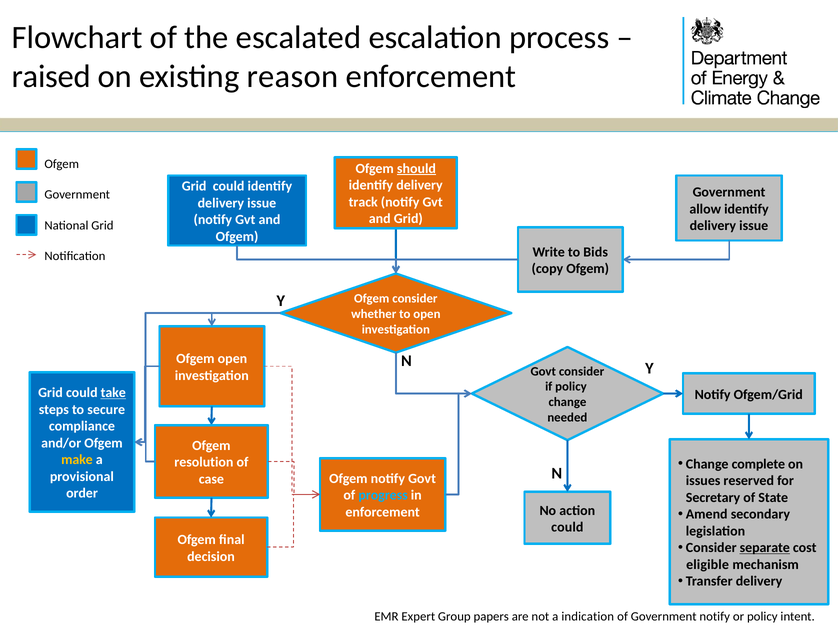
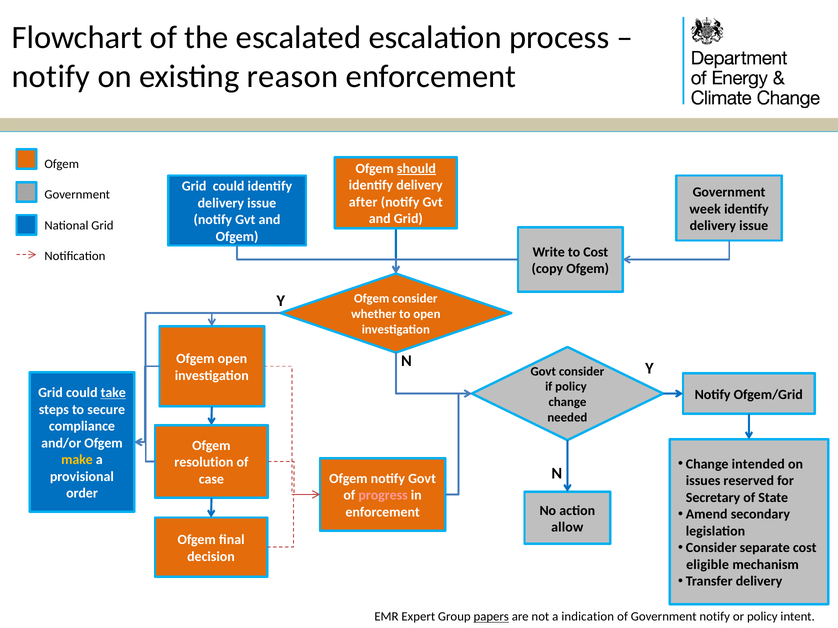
raised: raised -> notify (51, 77)
track: track -> after (363, 202)
allow: allow -> week (705, 209)
to Bids: Bids -> Cost (596, 252)
complete: complete -> intended (758, 464)
progress colour: light blue -> pink (383, 496)
could: could -> allow (567, 528)
separate underline: present -> none (765, 548)
papers underline: none -> present (491, 617)
